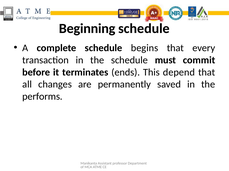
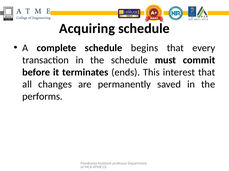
Beginning: Beginning -> Acquiring (87, 29)
depend: depend -> interest (179, 72)
